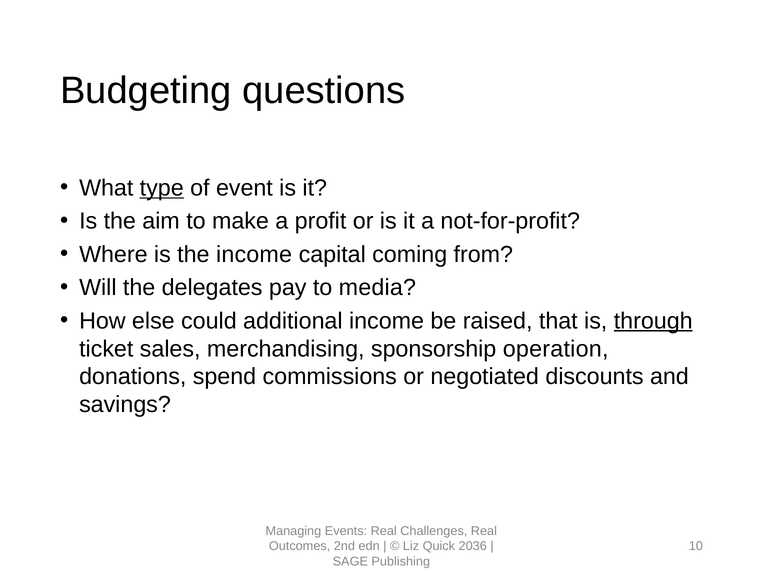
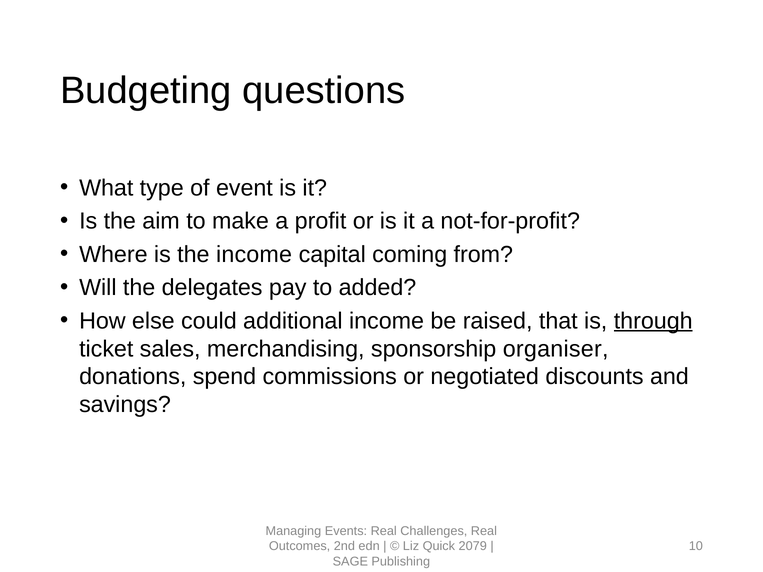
type underline: present -> none (162, 188)
media: media -> added (377, 288)
operation: operation -> organiser (556, 349)
2036: 2036 -> 2079 (473, 546)
